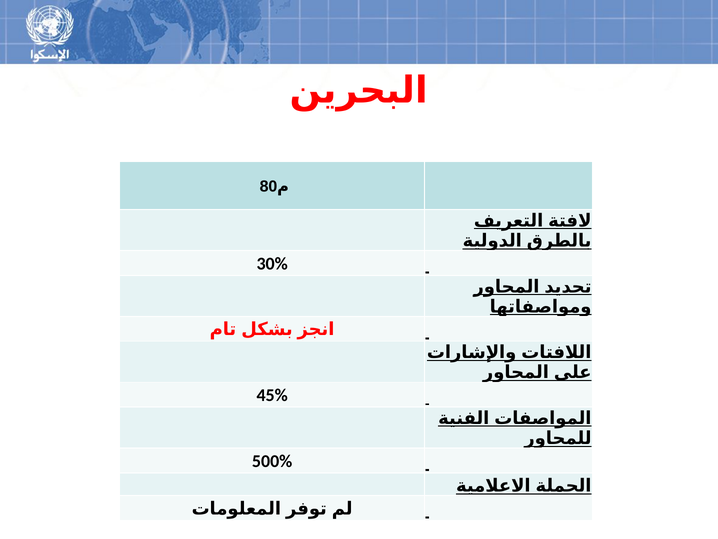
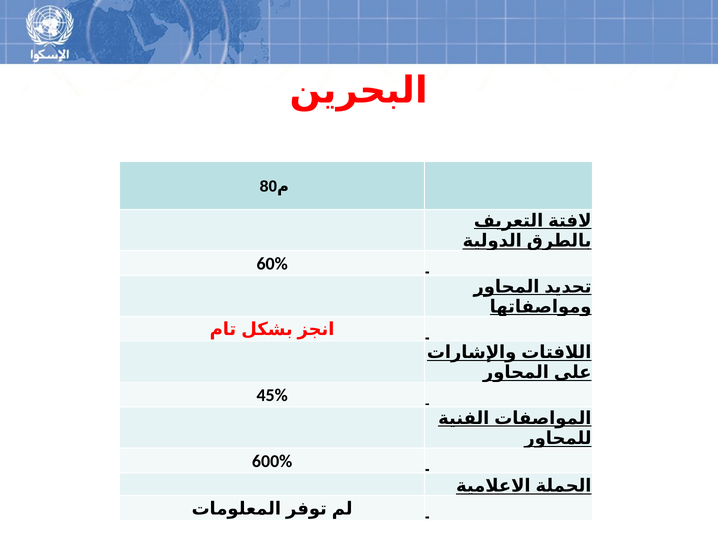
30%: 30% -> 60% (272, 263)
500%: 500% -> 600% (272, 461)
